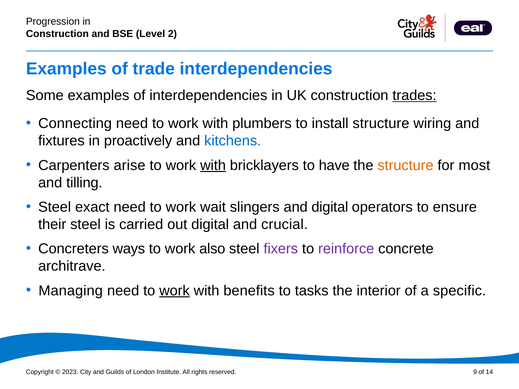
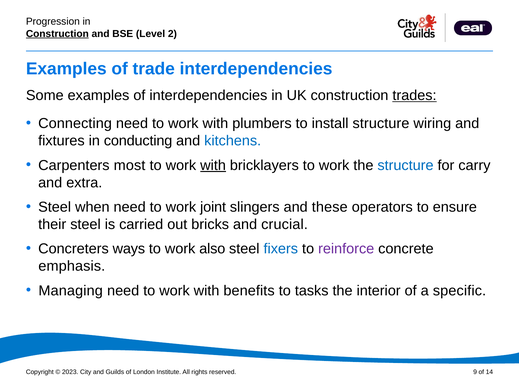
Construction underline: none -> present (57, 34)
proactively: proactively -> conducting (138, 141)
arise: arise -> most (130, 165)
bricklayers to have: have -> work (334, 165)
structure colour: orange -> blue (406, 165)
most: most -> carry (474, 165)
tilling: tilling -> extra (84, 183)
exact: exact -> when (92, 207)
wait: wait -> joint (213, 207)
and digital: digital -> these (330, 207)
out digital: digital -> bricks (210, 225)
fixers colour: purple -> blue (281, 249)
architrave: architrave -> emphasis (72, 266)
work underline: present -> none (174, 291)
